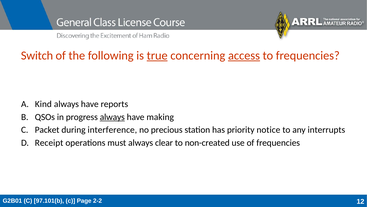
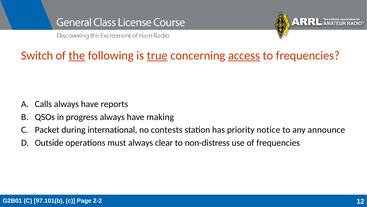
the underline: none -> present (77, 55)
Kind: Kind -> Calls (43, 104)
always underline: present -> none (112, 117)
interference: interference -> international (112, 130)
precious: precious -> contests (167, 130)
interrupts: interrupts -> announce (326, 130)
Receipt: Receipt -> Outside (49, 142)
non-created: non-created -> non-distress (207, 142)
